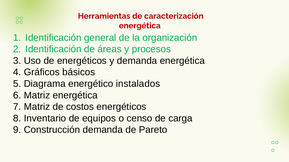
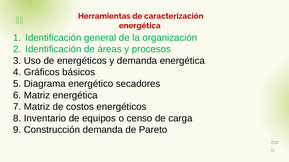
instalados: instalados -> secadores (138, 84)
